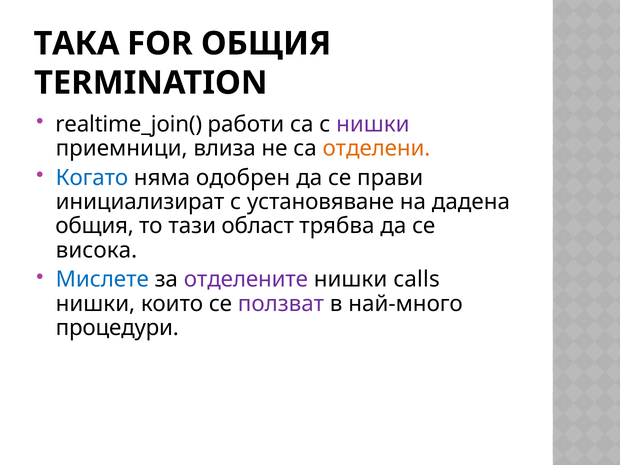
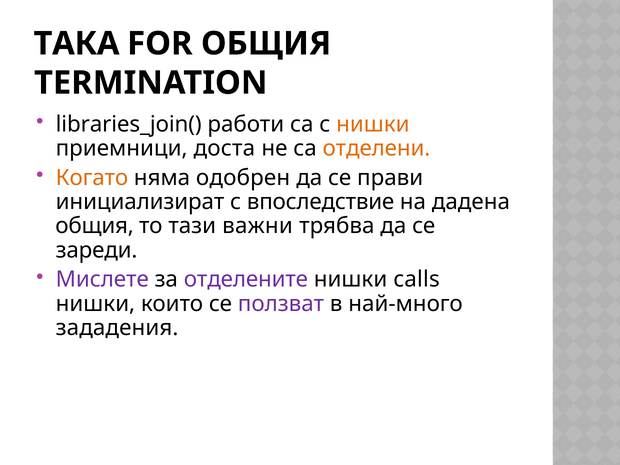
realtime_join(: realtime_join( -> libraries_join( (129, 124)
нишки colour: purple -> orange (373, 124)
влиза: влиза -> доста (224, 148)
Когато colour: blue -> orange (92, 178)
установяване: установяване -> впоследствие (321, 202)
област: област -> важни (258, 226)
висока: висока -> зареди (97, 250)
Мислете colour: blue -> purple (102, 279)
процедури: процедури -> зададения (117, 328)
